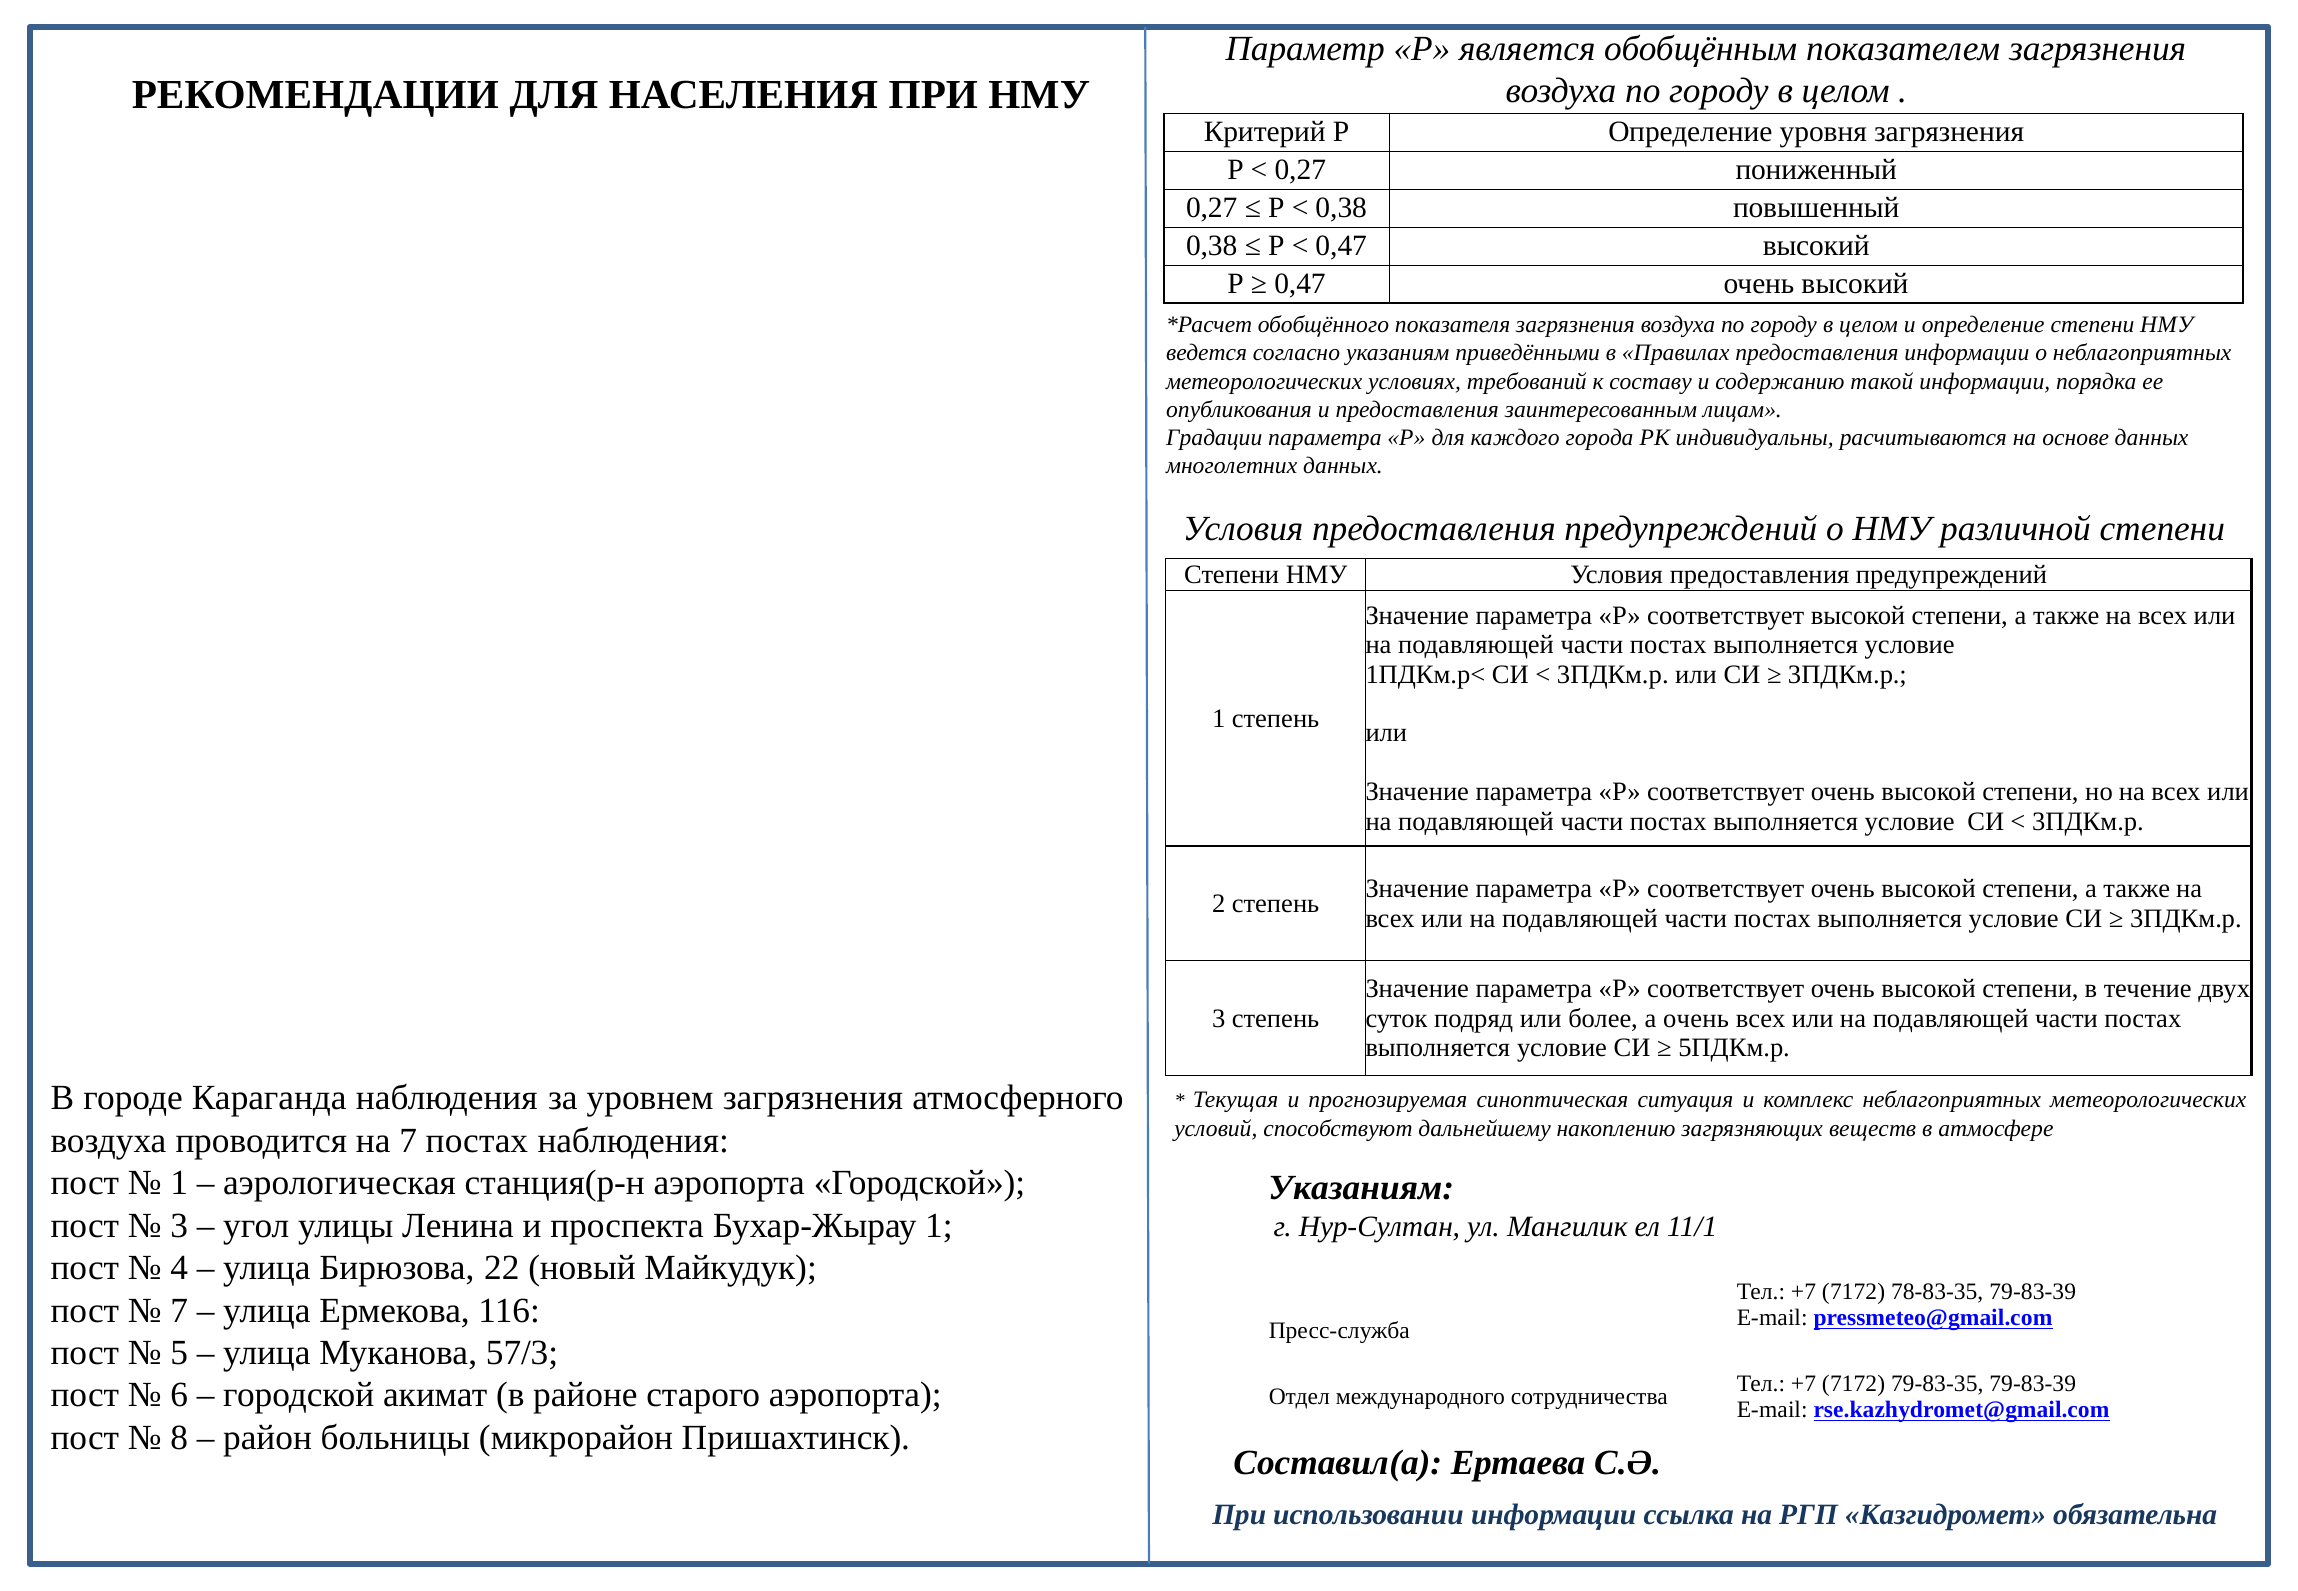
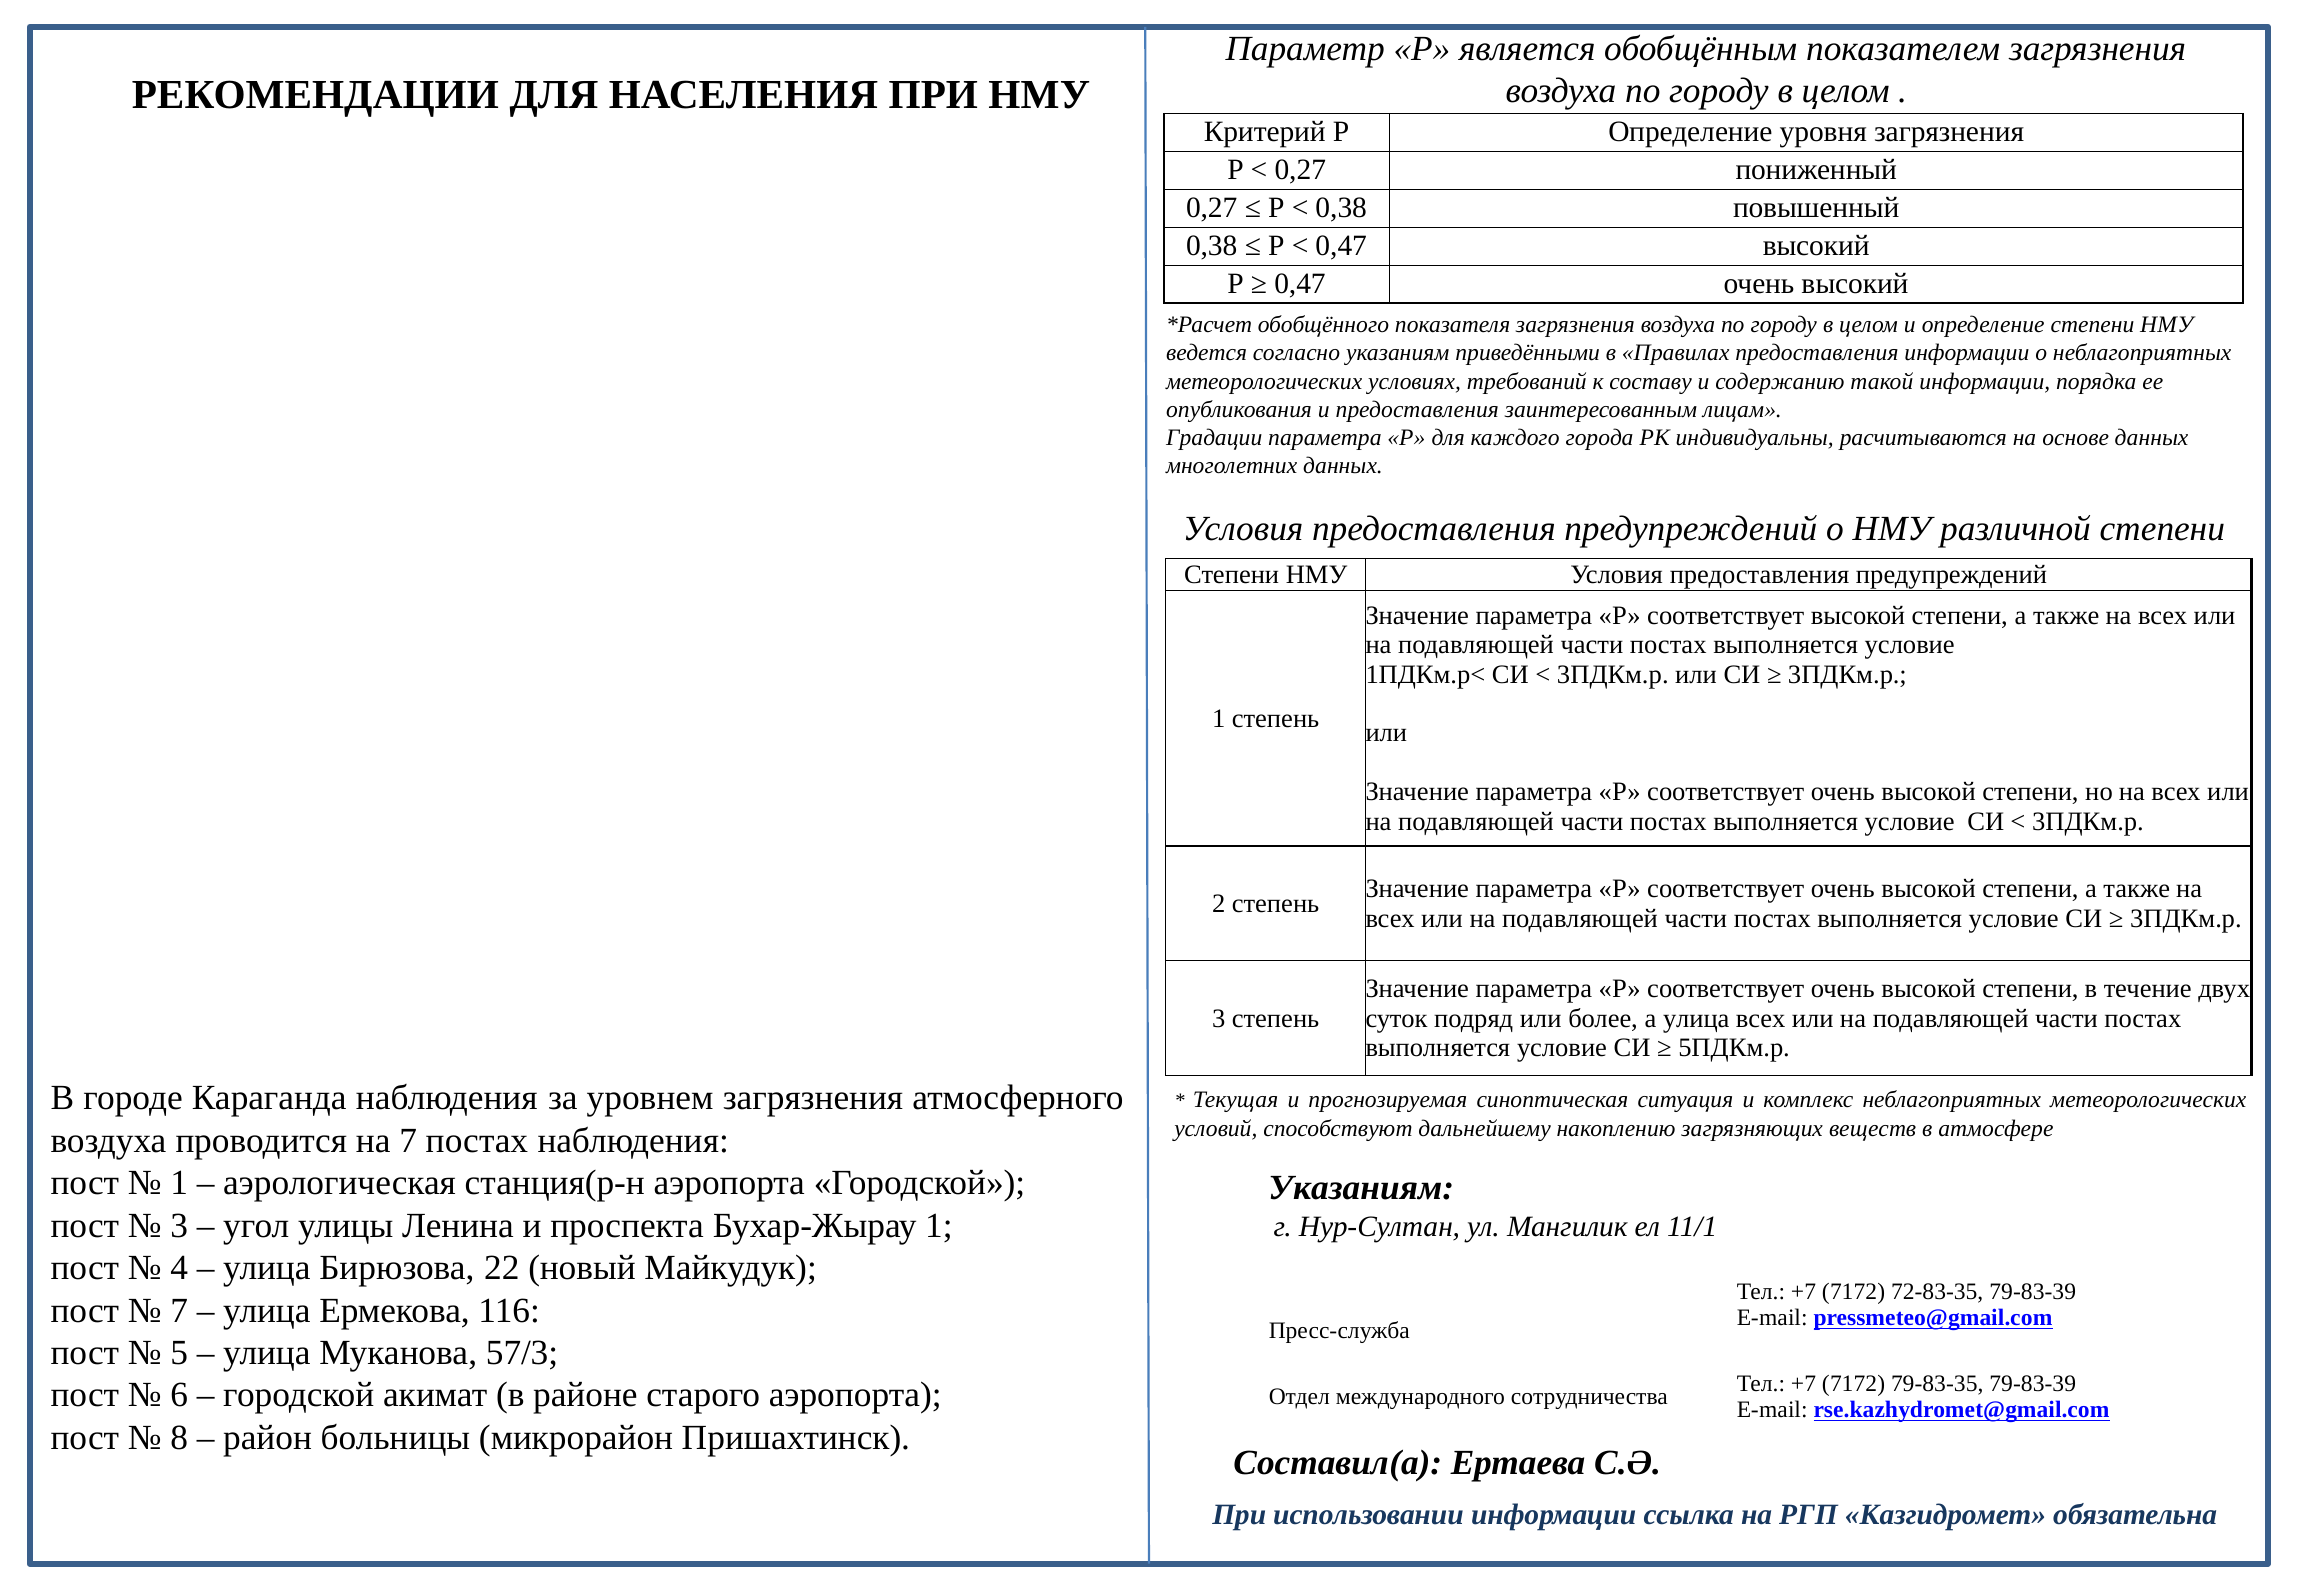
а очень: очень -> улица (1696, 1018)
78-83-35: 78-83-35 -> 72-83-35 (1937, 1292)
